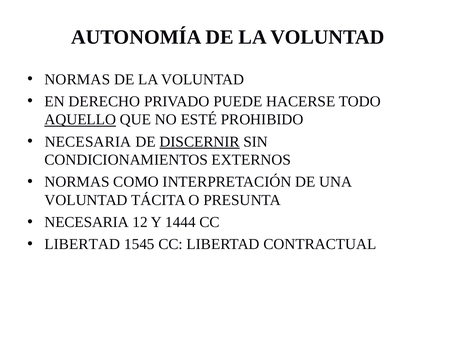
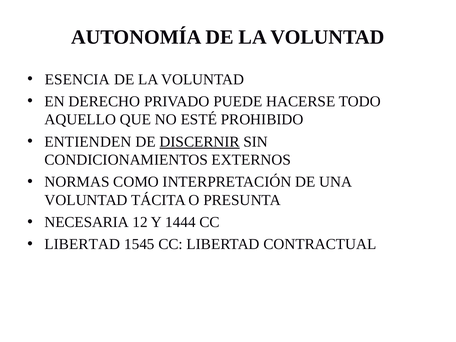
NORMAS: NORMAS -> ESENCIA (77, 79)
AQUELLO underline: present -> none (80, 120)
NECESARIA: NECESARIA -> ENTIENDEN (88, 142)
